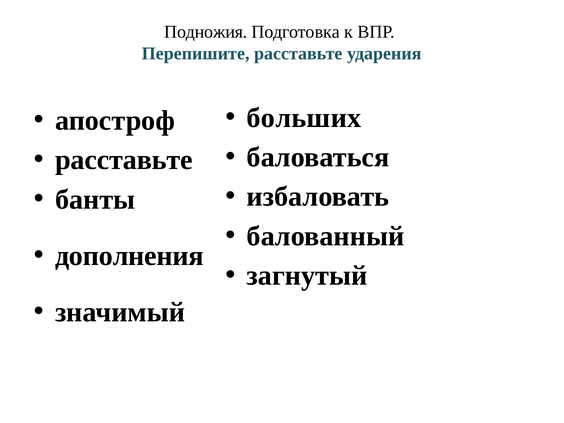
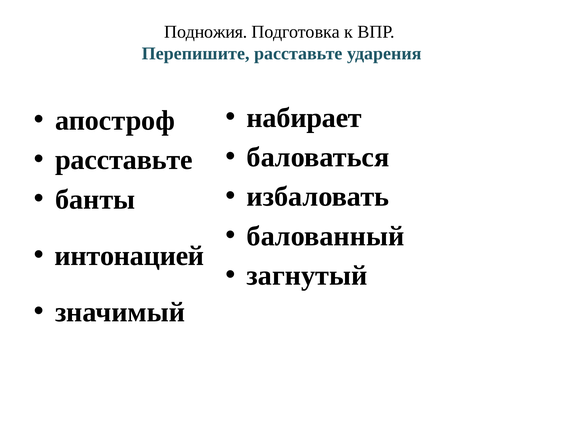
больших: больших -> набирает (304, 118)
дополнения: дополнения -> интонацией (129, 256)
